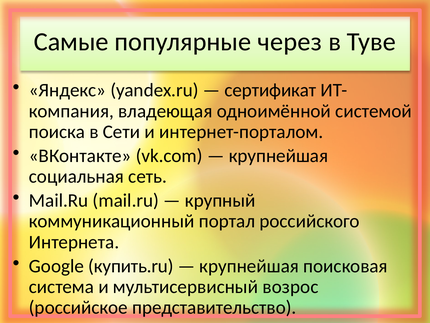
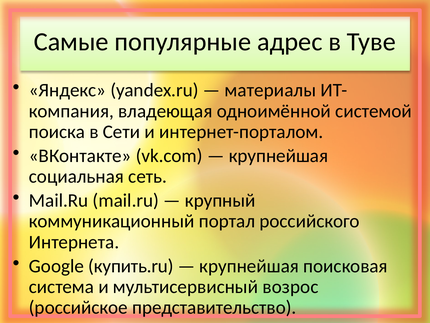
через: через -> адрес (290, 42)
сертификат: сертификат -> материалы (270, 90)
